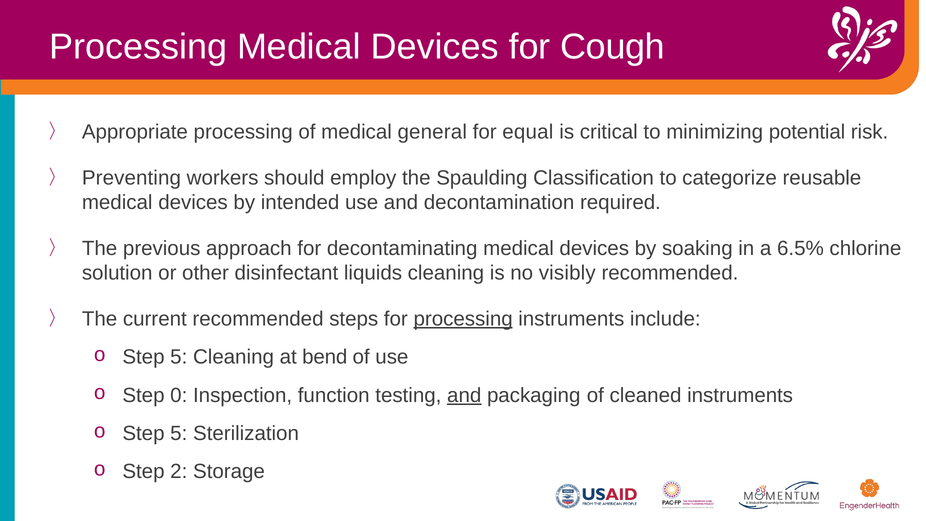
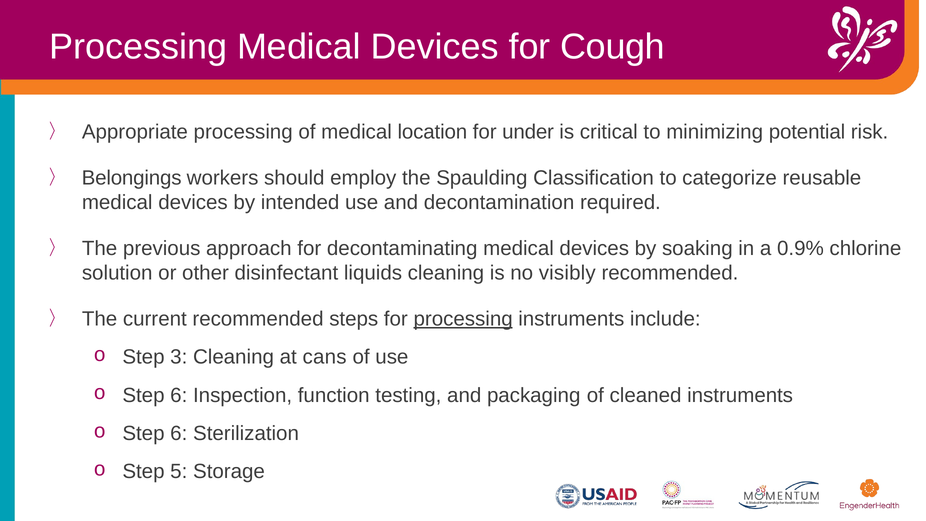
general: general -> location (432, 132)
equal: equal -> under (528, 132)
Preventing: Preventing -> Belongings (132, 178)
6.5%: 6.5% -> 0.9% (800, 248)
5: 5 -> 3 (179, 357)
bend: bend -> cans (325, 357)
0: 0 -> 6 (179, 395)
and underline: present -> none (464, 395)
5: 5 -> 6 (179, 433)
2: 2 -> 5 (179, 472)
